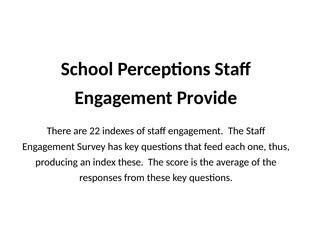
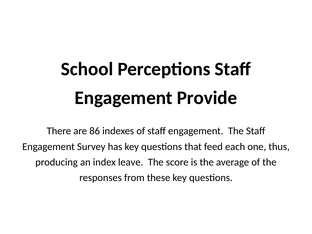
22: 22 -> 86 (95, 131)
index these: these -> leave (131, 162)
